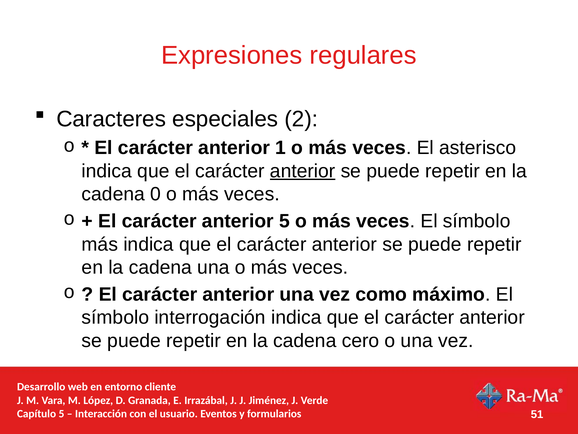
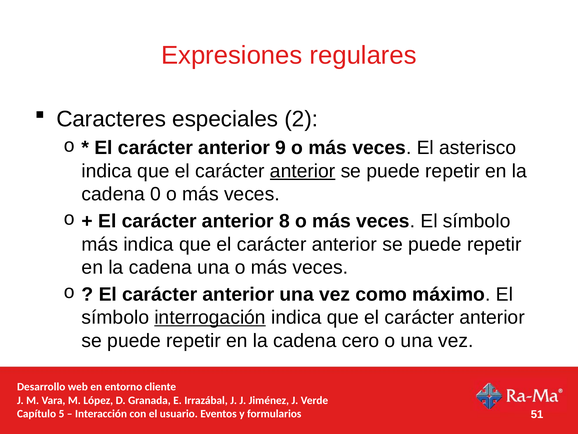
1: 1 -> 9 (281, 148)
anterior 5: 5 -> 8 (284, 221)
interrogación underline: none -> present (210, 317)
